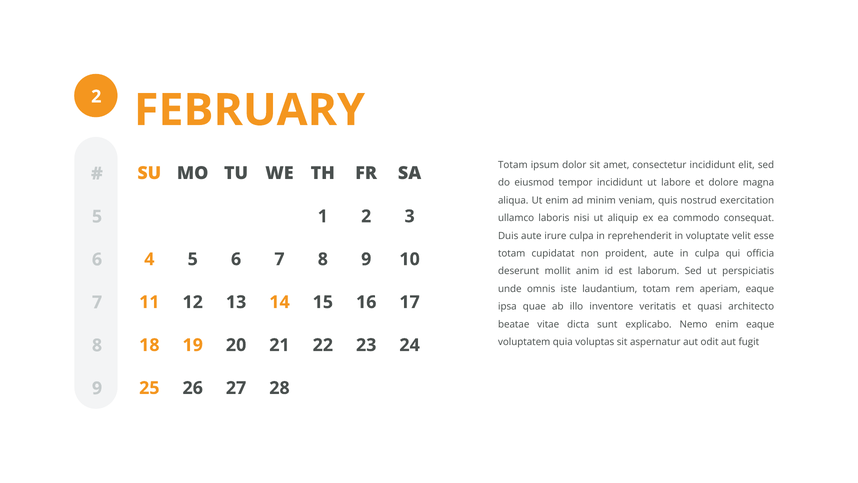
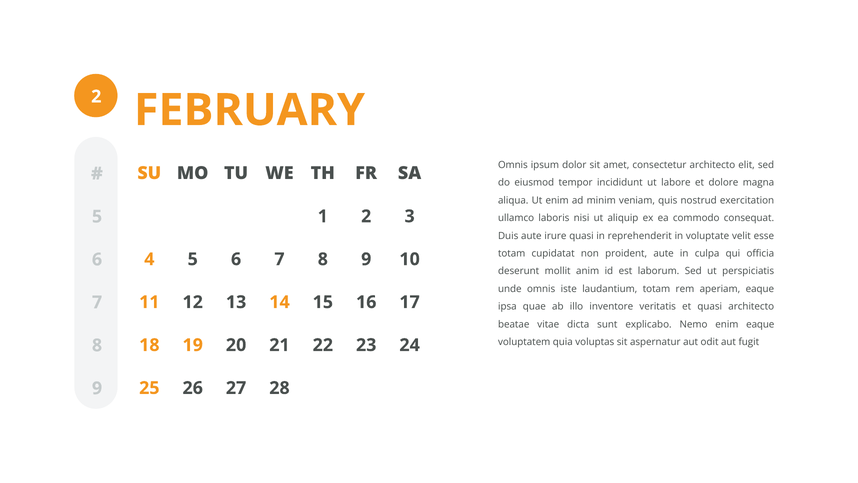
Totam: Totam -> Omnis (513, 165)
consectetur incididunt: incididunt -> architecto (712, 165)
irure culpa: culpa -> quasi (581, 236)
